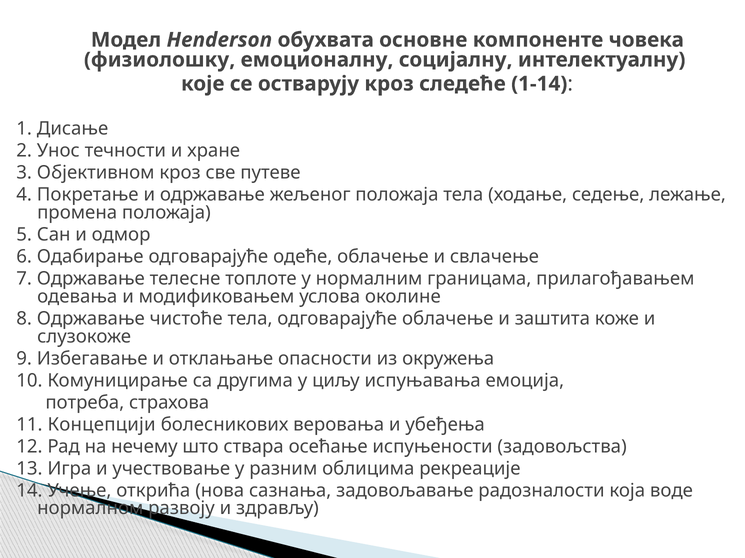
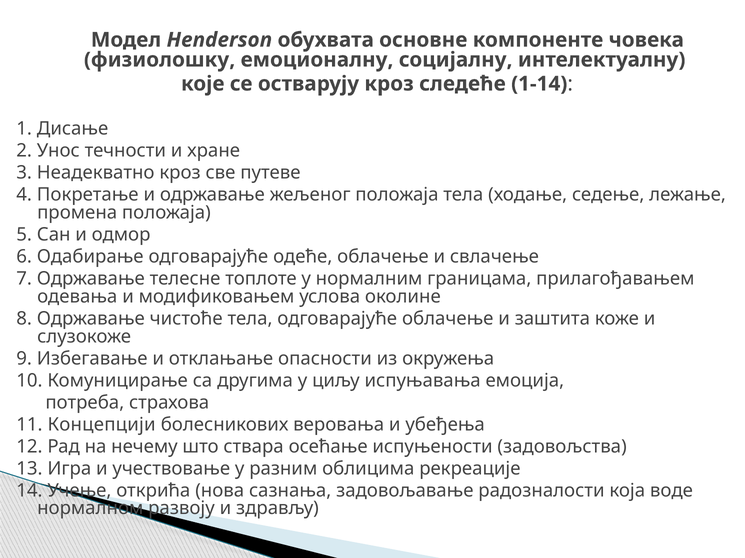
Објективном: Објективном -> Неадекватно (96, 173)
